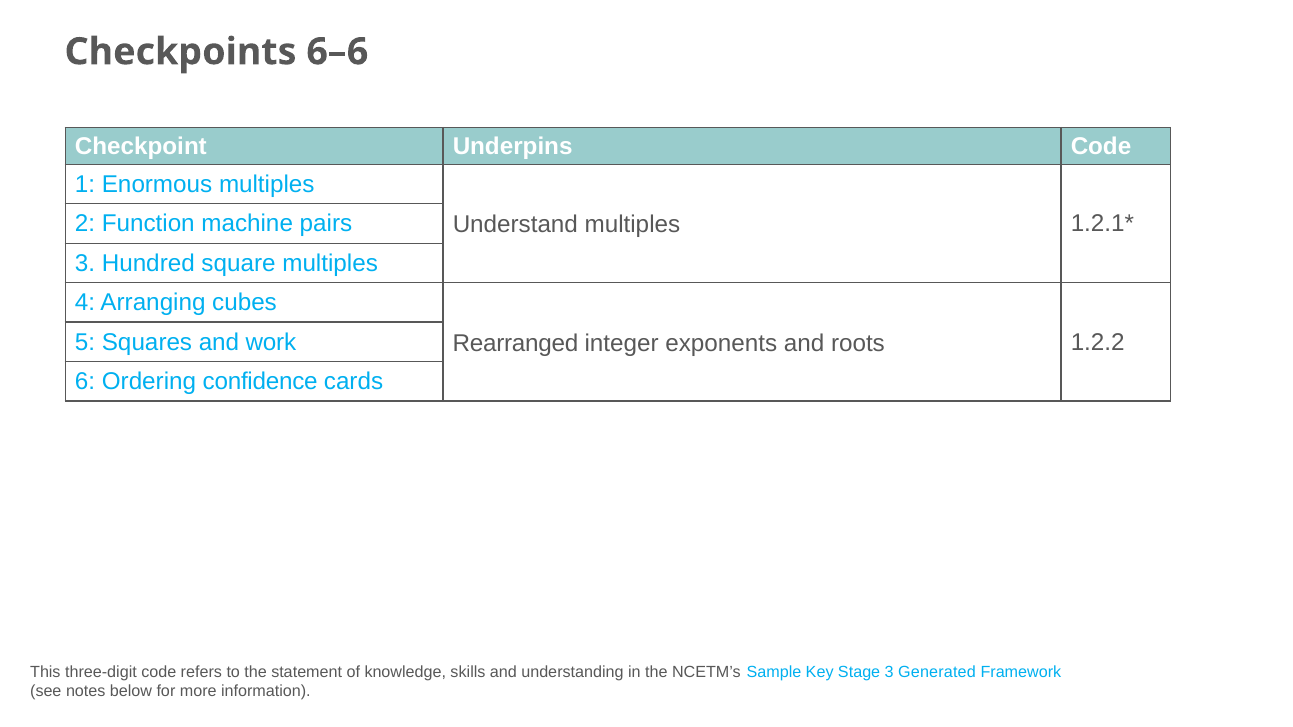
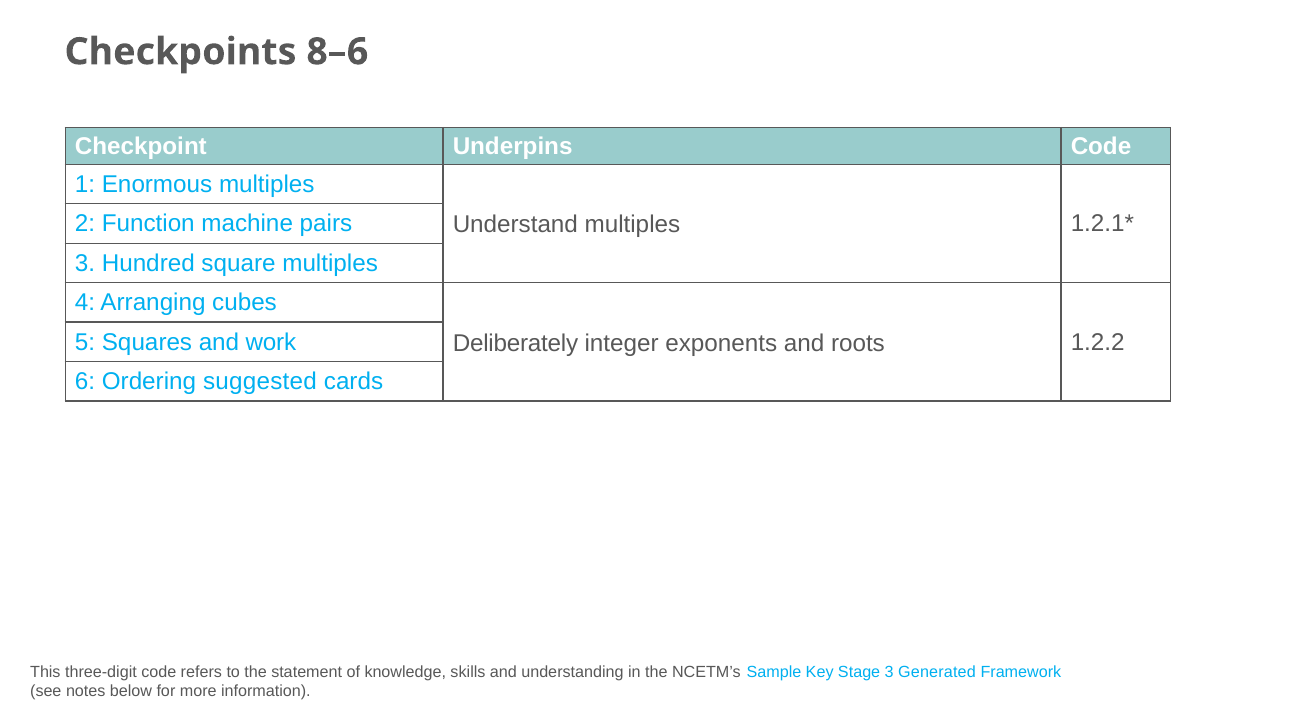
6–6: 6–6 -> 8–6 (337, 52)
Rearranged: Rearranged -> Deliberately (515, 343)
confidence: confidence -> suggested (260, 382)
